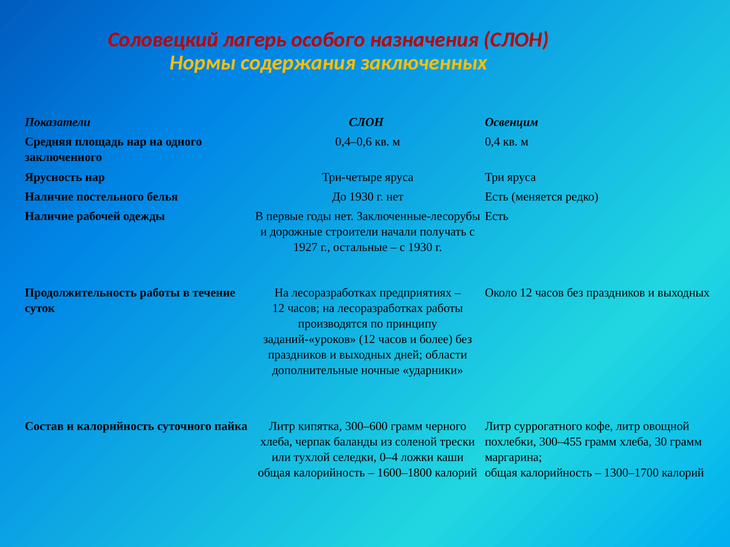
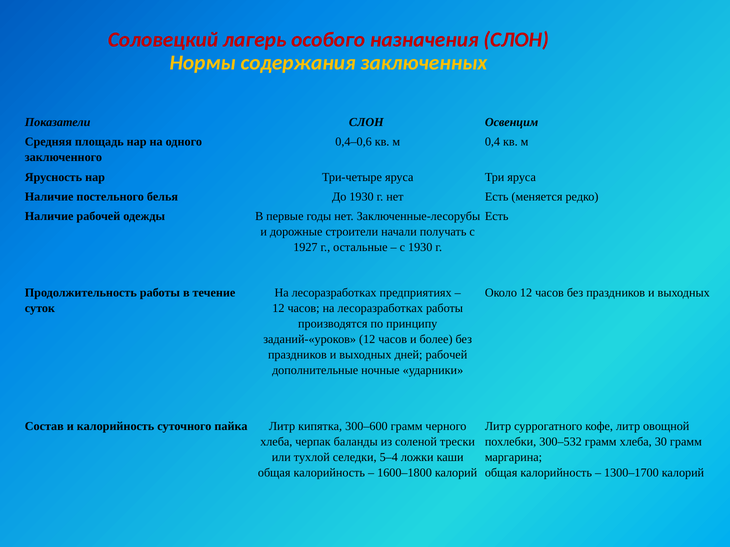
дней области: области -> рабочей (446, 355)
300–455: 300–455 -> 300–532 (561, 442)
0–4: 0–4 -> 5–4 (389, 458)
